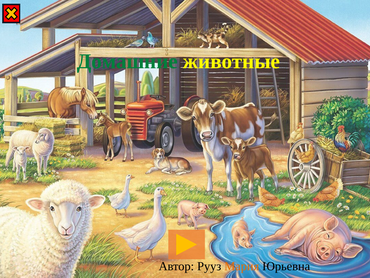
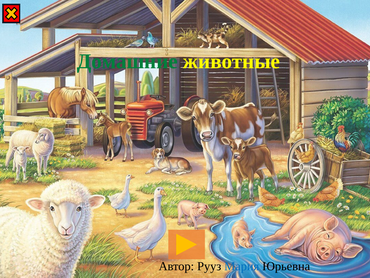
Мария colour: orange -> blue (242, 266)
